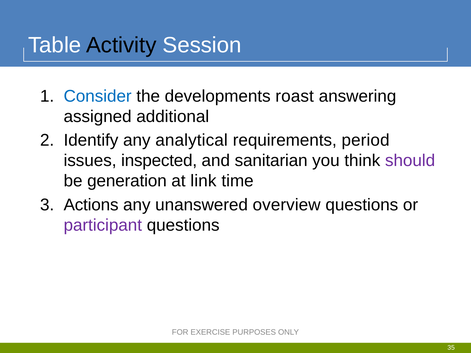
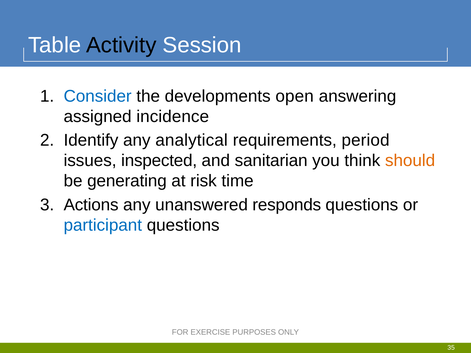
roast: roast -> open (295, 96)
additional: additional -> incidence (173, 117)
should colour: purple -> orange (410, 161)
generation: generation -> generating (127, 181)
link: link -> risk (203, 181)
overview: overview -> responds (287, 205)
participant colour: purple -> blue (103, 225)
